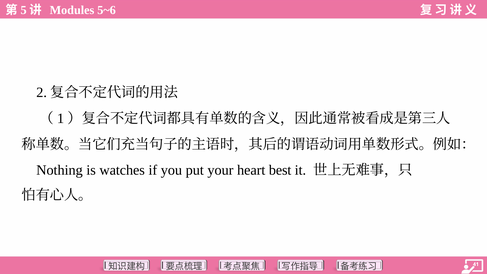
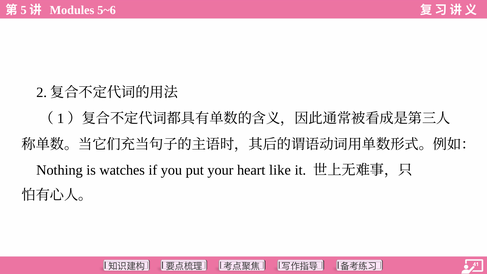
best: best -> like (280, 170)
